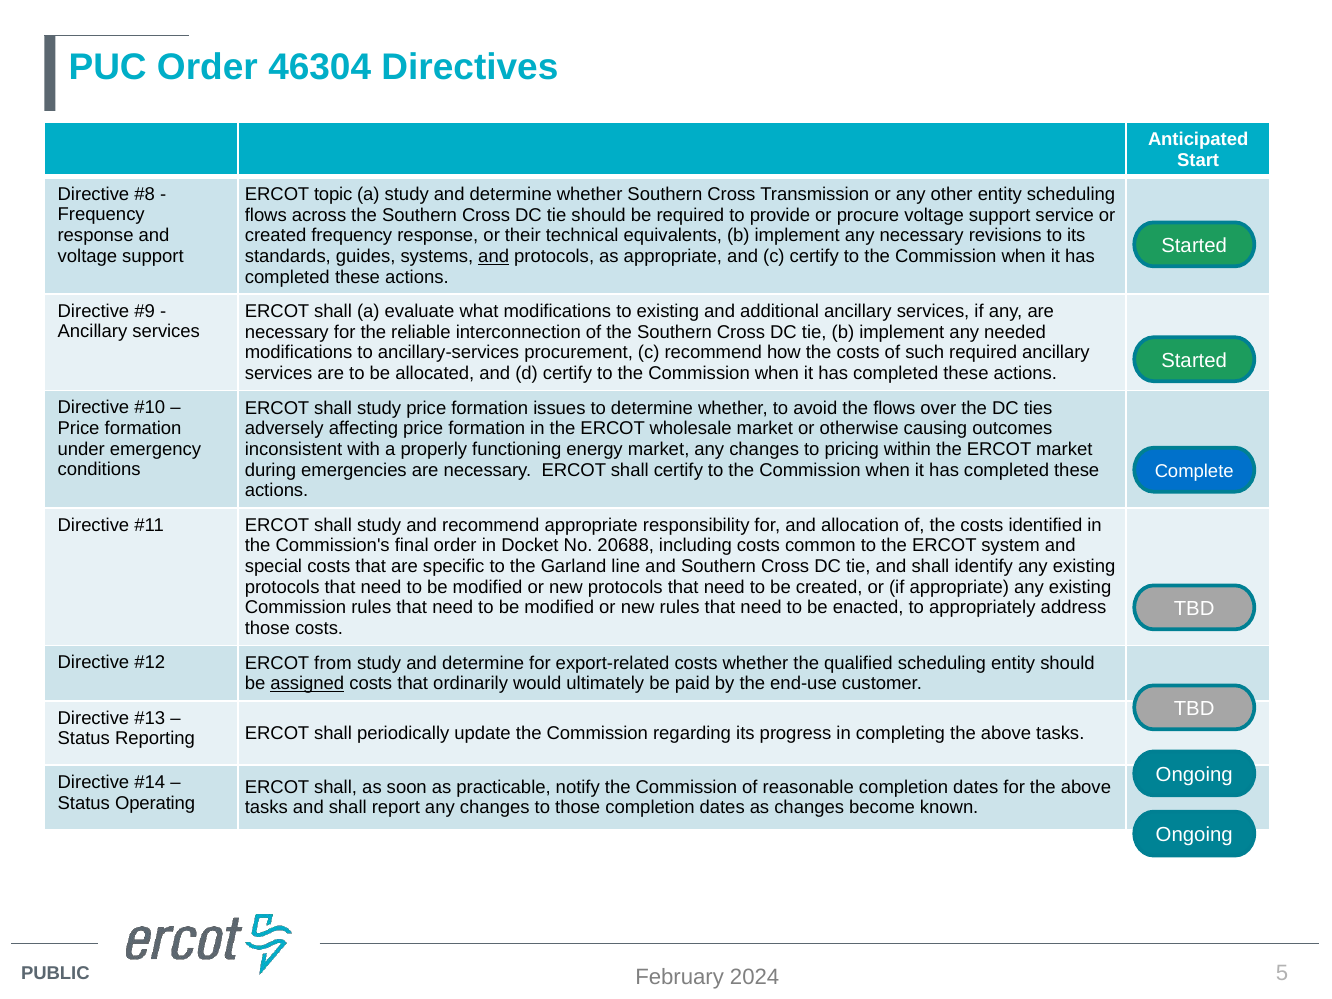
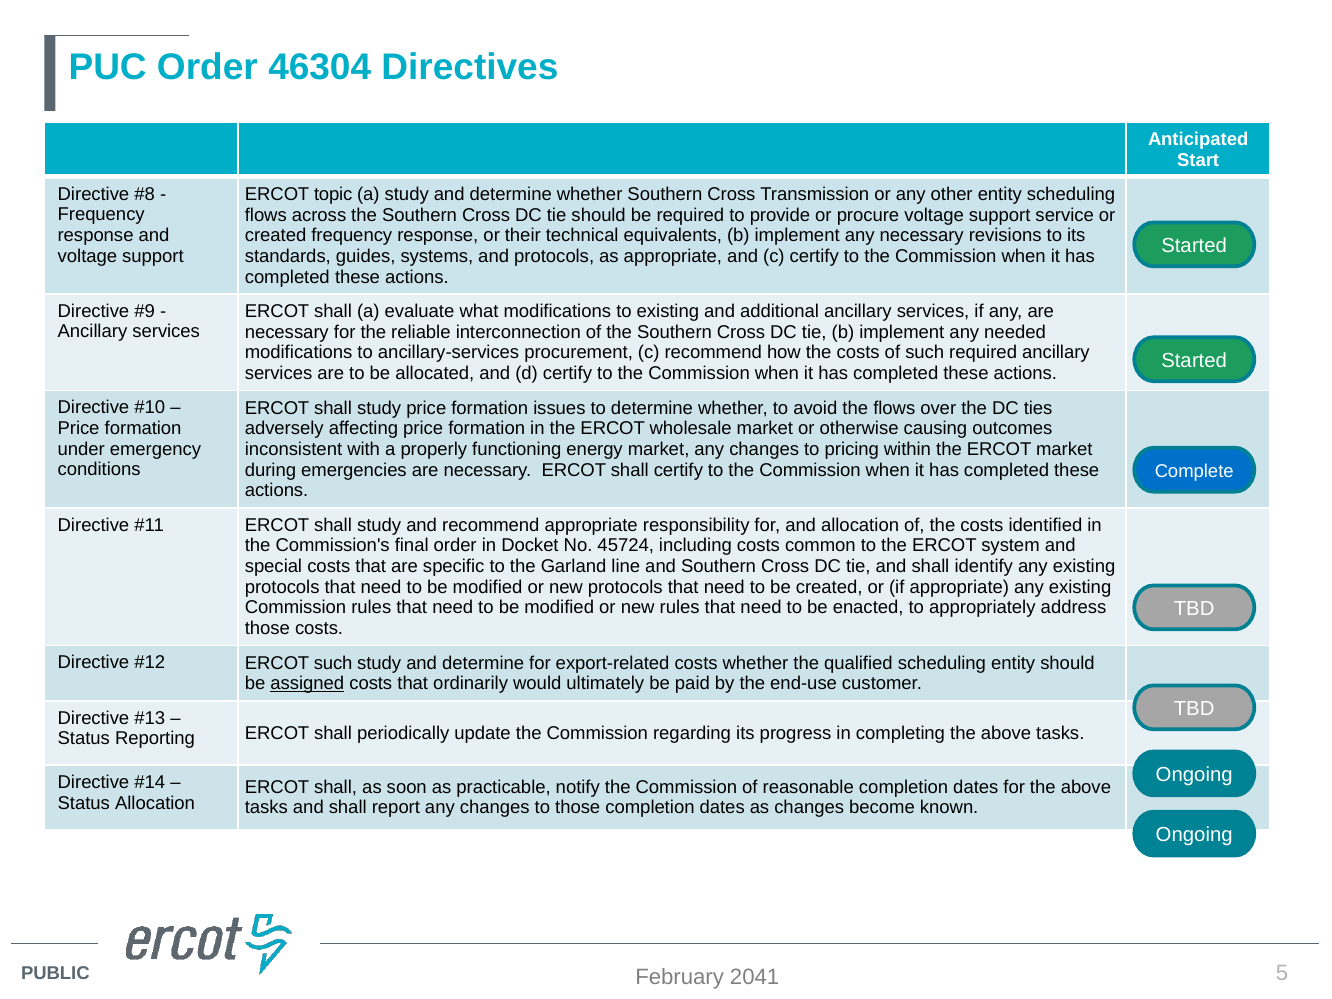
and underline: present -> none (494, 256)
20688: 20688 -> 45724 (626, 546)
ERCOT from: from -> such (333, 663)
Status Operating: Operating -> Allocation (155, 803)
2024: 2024 -> 2041 (755, 977)
